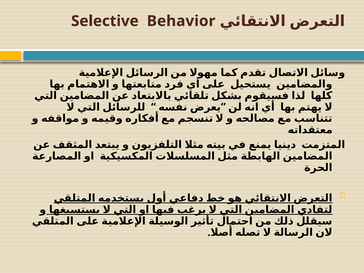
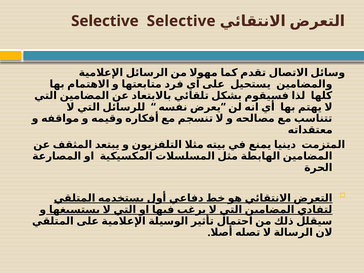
Selective Behavior: Behavior -> Selective (181, 21)
